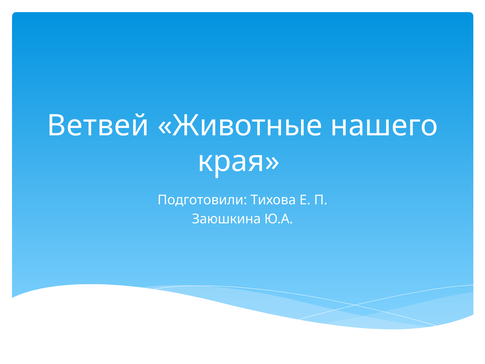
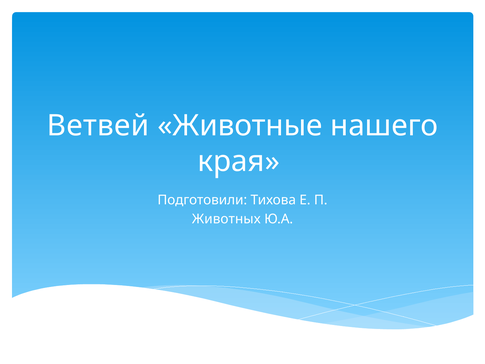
Заюшкина: Заюшкина -> Животных (226, 219)
